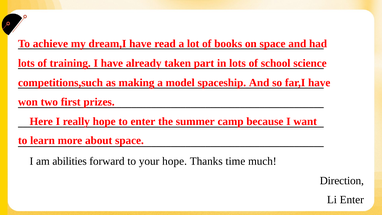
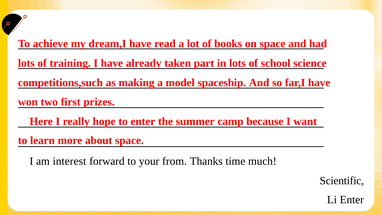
abilities: abilities -> interest (69, 161)
your hope: hope -> from (175, 161)
Direction: Direction -> Scientific (342, 181)
